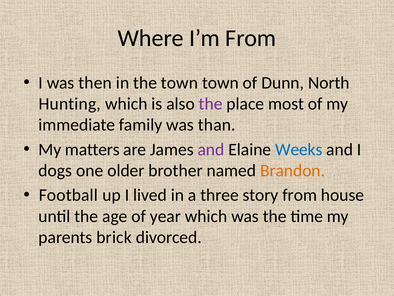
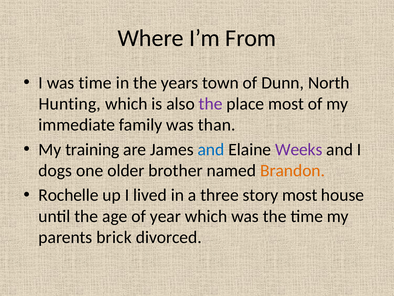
was then: then -> time (95, 83)
the town: town -> years (180, 83)
matters: matters -> training (92, 149)
and colour: purple -> blue (211, 149)
Weeks colour: blue -> purple (299, 149)
Football: Football -> Rochelle (68, 195)
story from: from -> most (300, 195)
